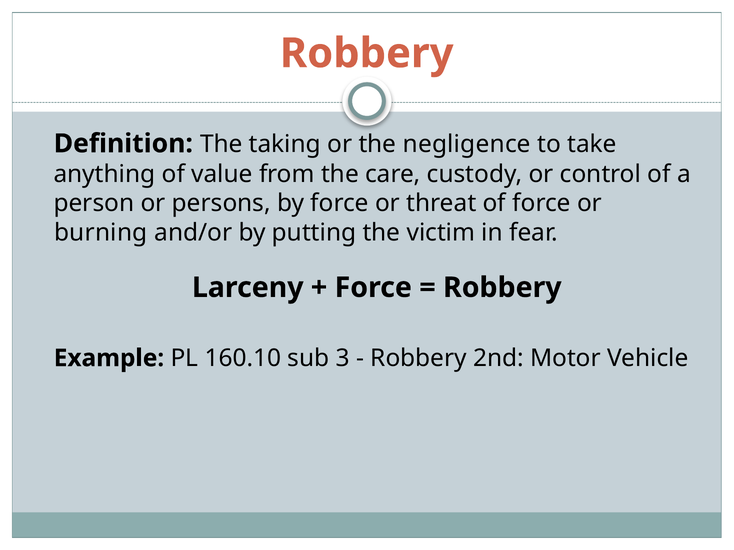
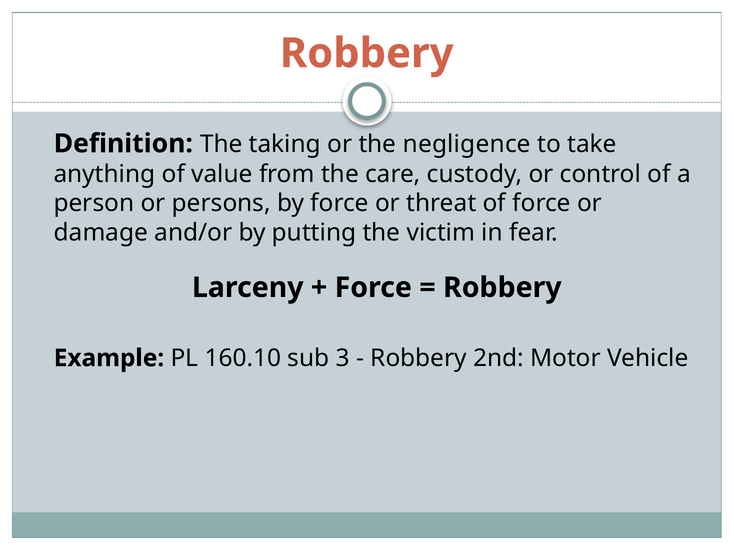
burning: burning -> damage (101, 233)
